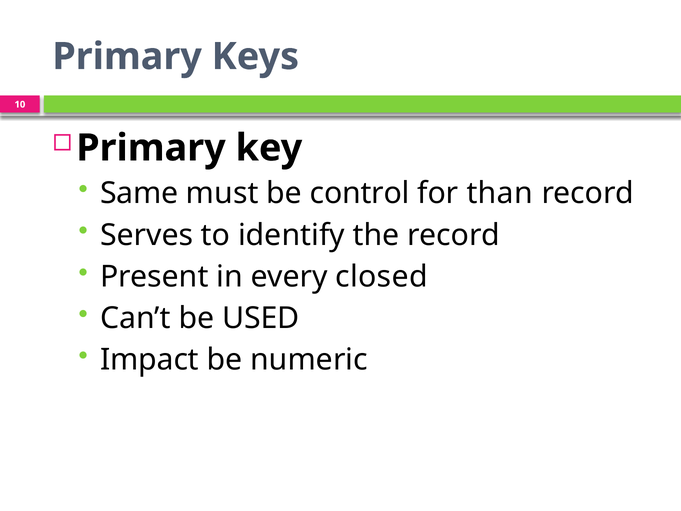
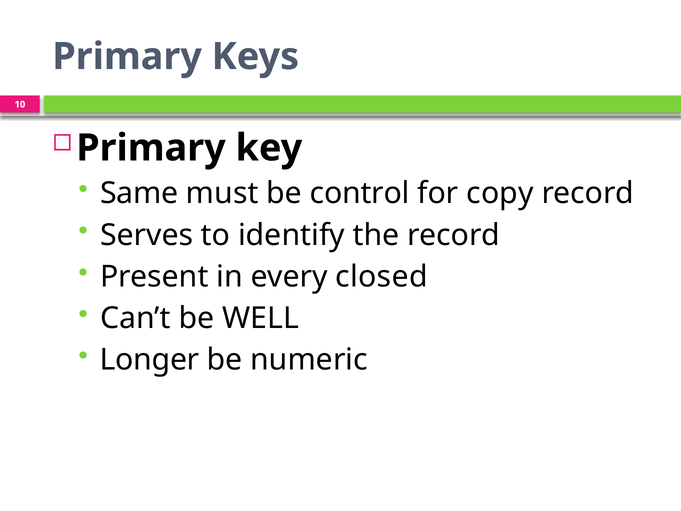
than: than -> copy (500, 193)
USED: USED -> WELL (261, 318)
Impact: Impact -> Longer (150, 360)
